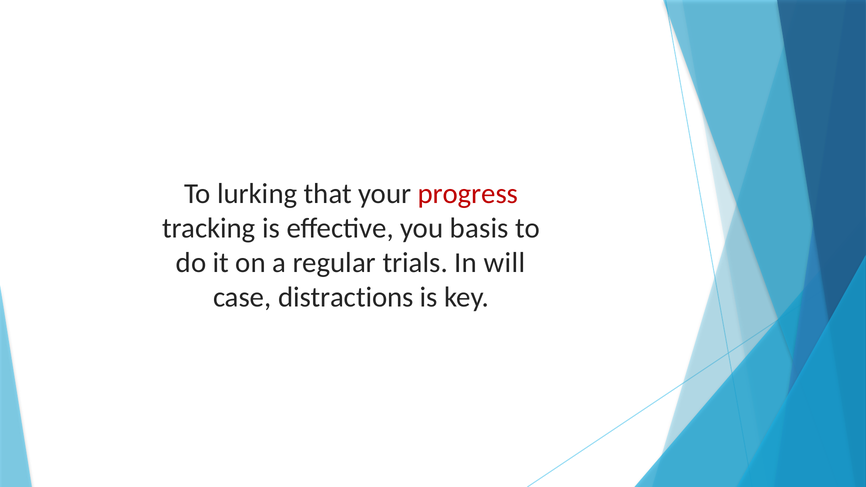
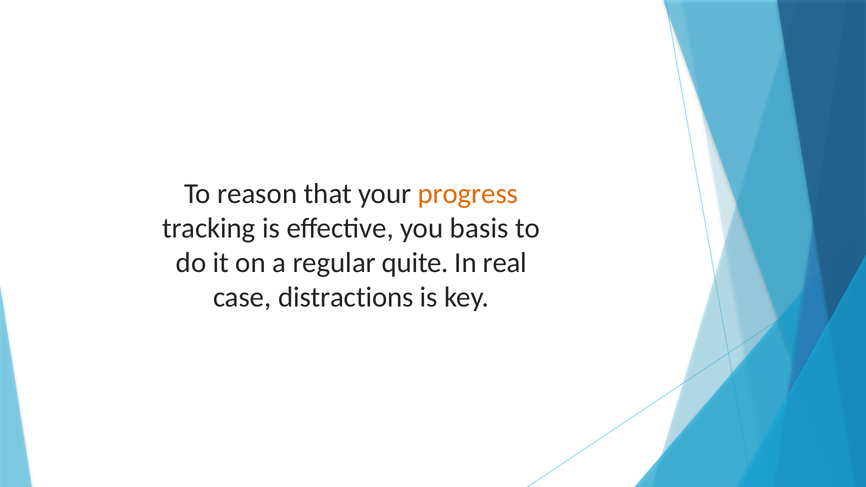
lurking: lurking -> reason (257, 194)
progress colour: red -> orange (468, 194)
trials: trials -> quite (415, 263)
will: will -> real (505, 263)
